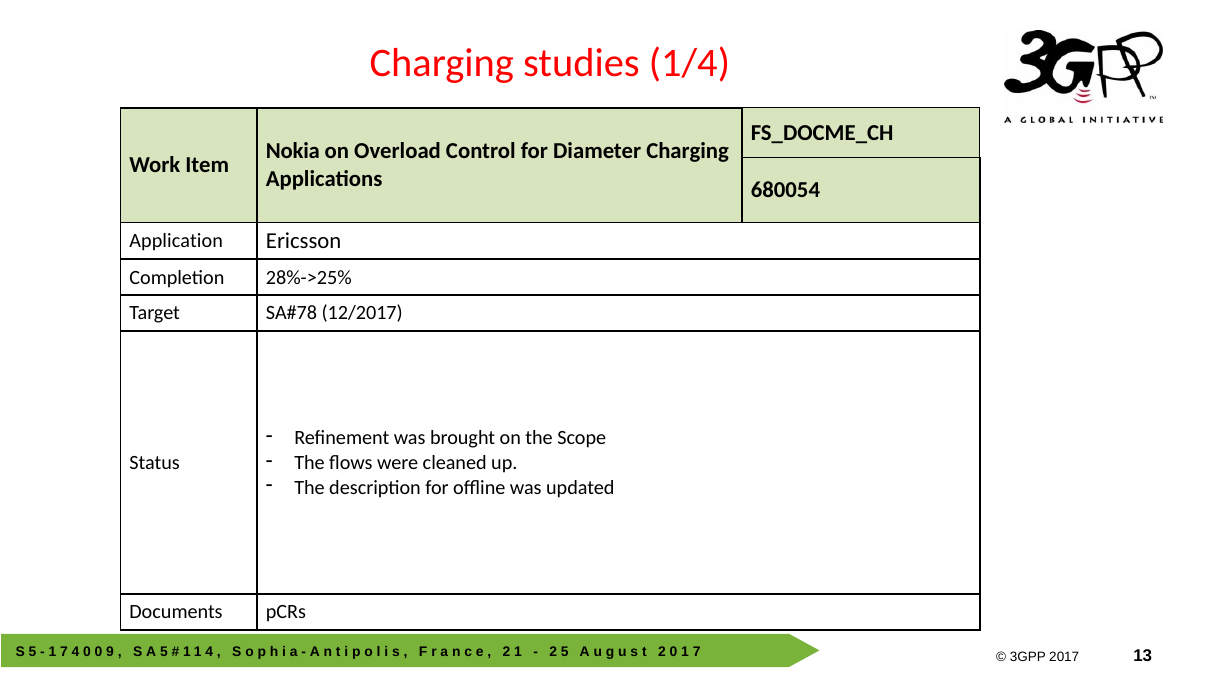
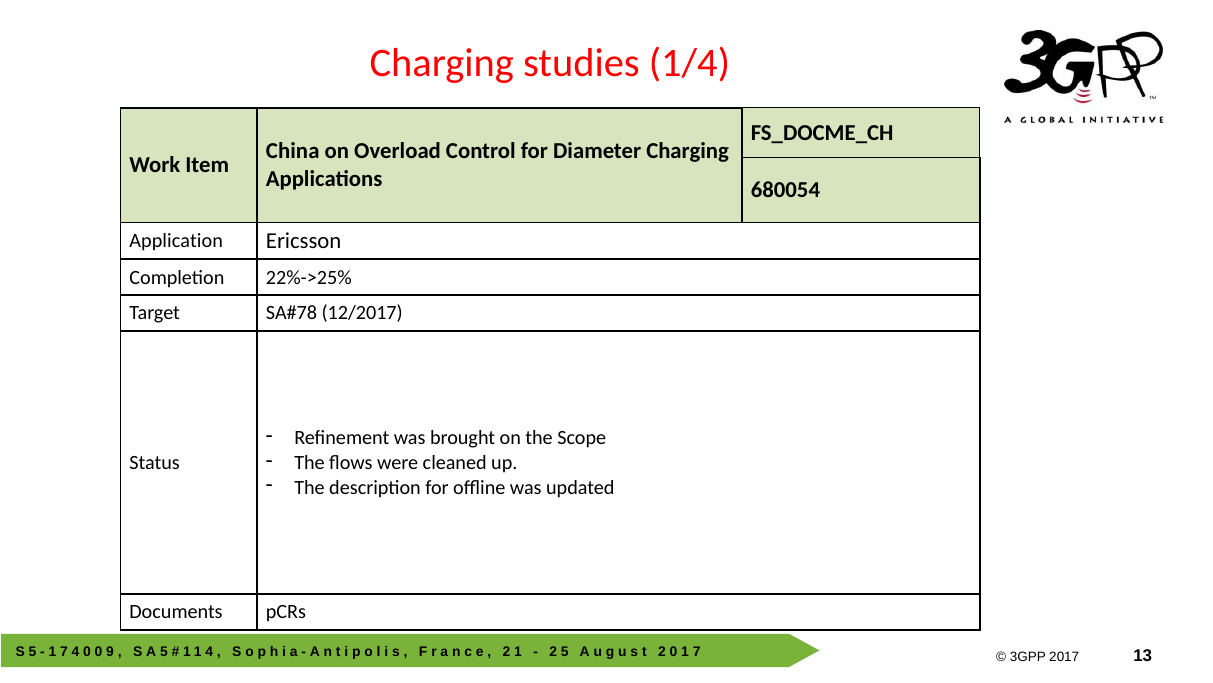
Nokia: Nokia -> China (293, 151)
28%->25%: 28%->25% -> 22%->25% (309, 277)
